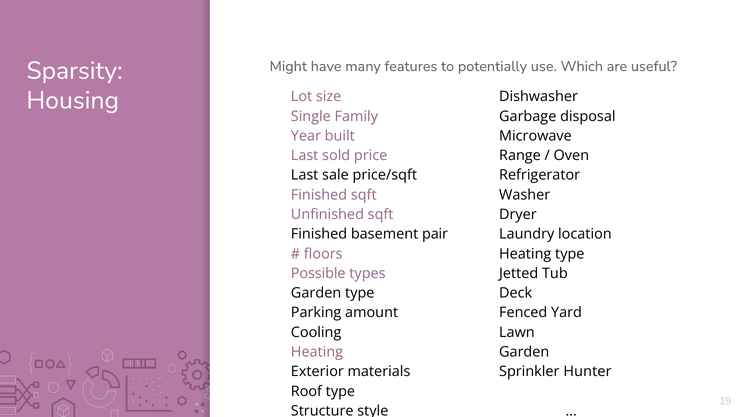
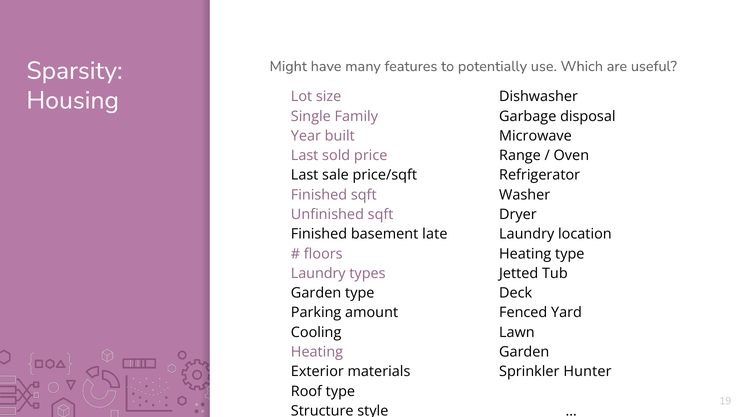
pair: pair -> late (435, 234)
Possible: Possible -> Laundry (318, 274)
